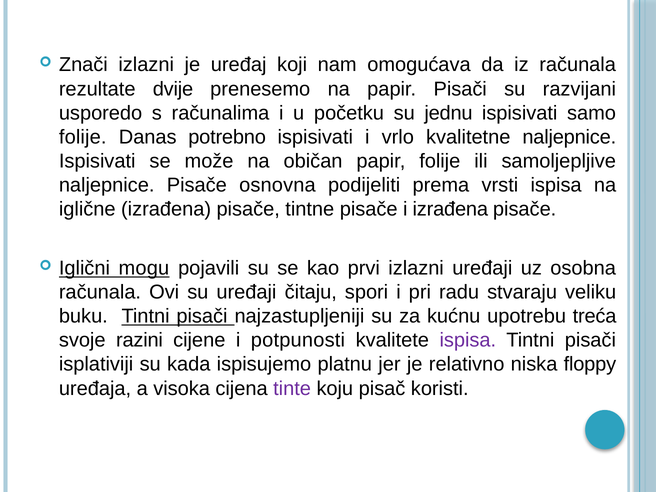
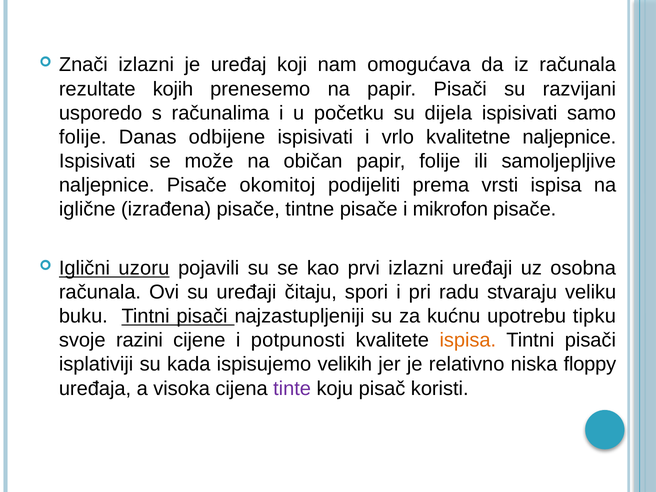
dvije: dvije -> kojih (173, 89)
jednu: jednu -> dijela (448, 113)
potrebno: potrebno -> odbijene (227, 137)
osnovna: osnovna -> okomitoj (277, 185)
i izrađena: izrađena -> mikrofon (450, 209)
mogu: mogu -> uzoru (144, 268)
treća: treća -> tipku (594, 316)
ispisa colour: purple -> orange (468, 340)
platnu: platnu -> velikih (345, 364)
